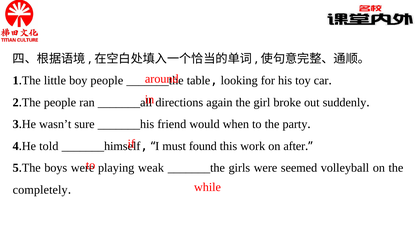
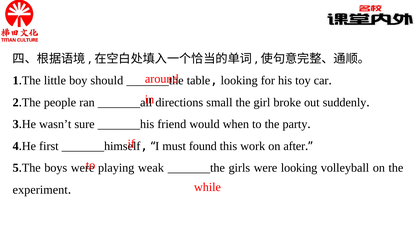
boy people: people -> should (107, 81)
again: again -> small (219, 102)
told: told -> first (49, 146)
were seemed: seemed -> looking (299, 168)
completely: completely -> experiment (40, 190)
